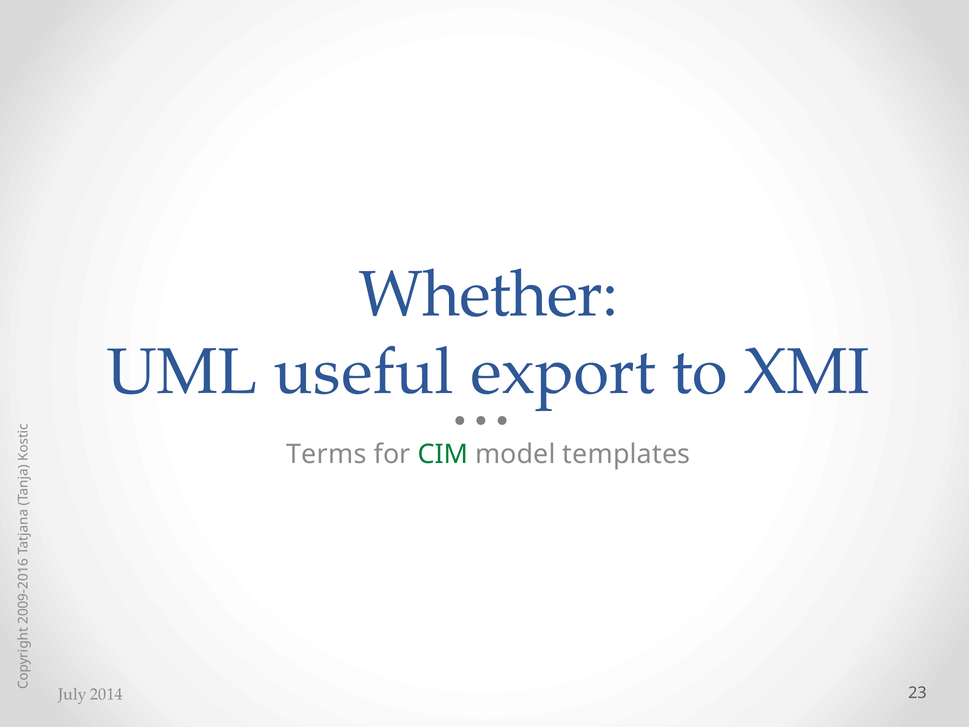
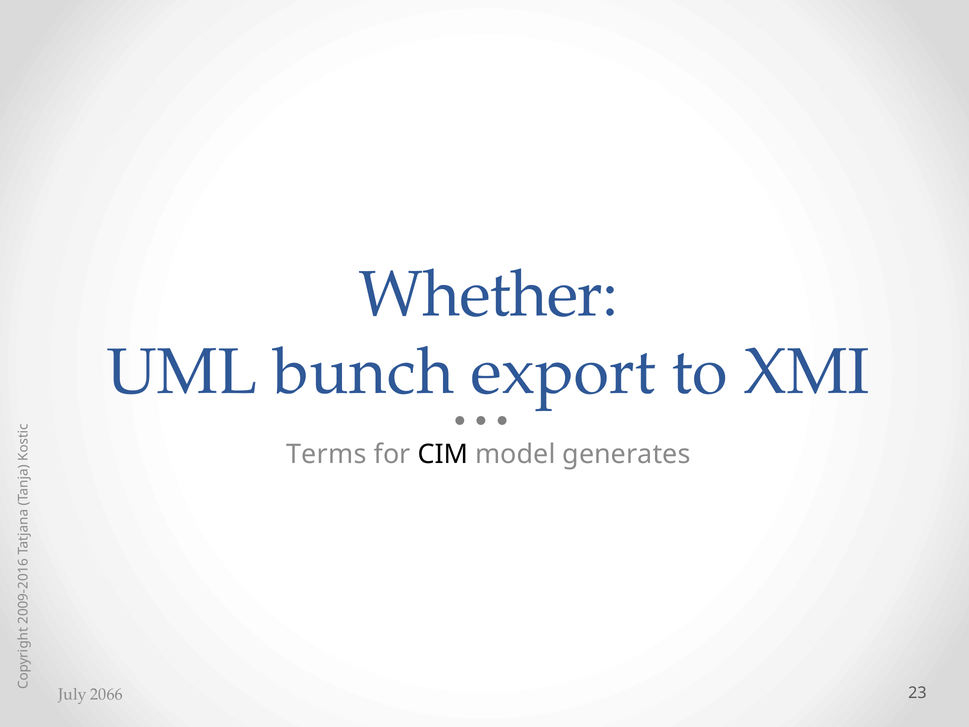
useful: useful -> bunch (364, 372)
CIM colour: green -> black (443, 454)
templates: templates -> generates (626, 454)
2014: 2014 -> 2066 (107, 694)
